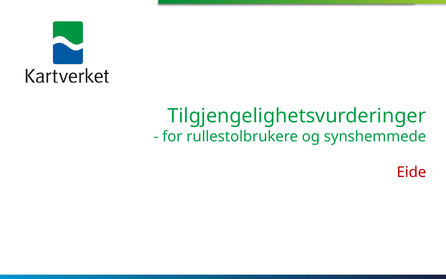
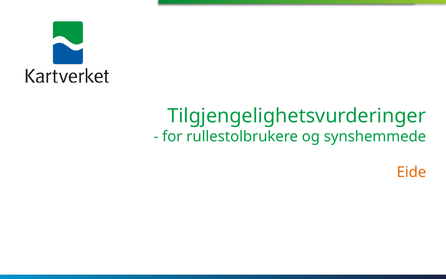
Eide colour: red -> orange (411, 172)
